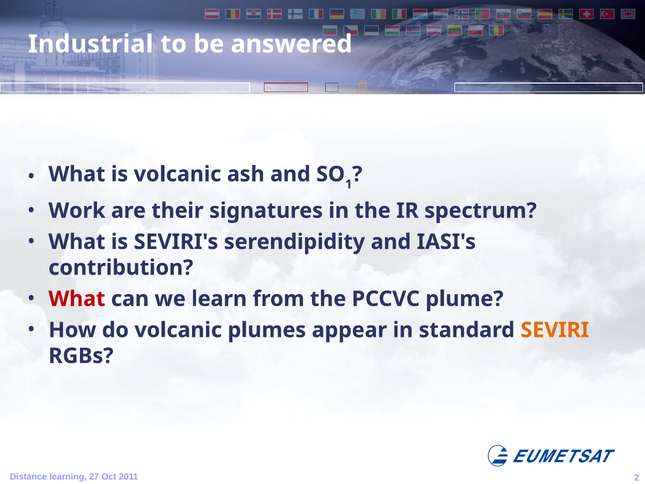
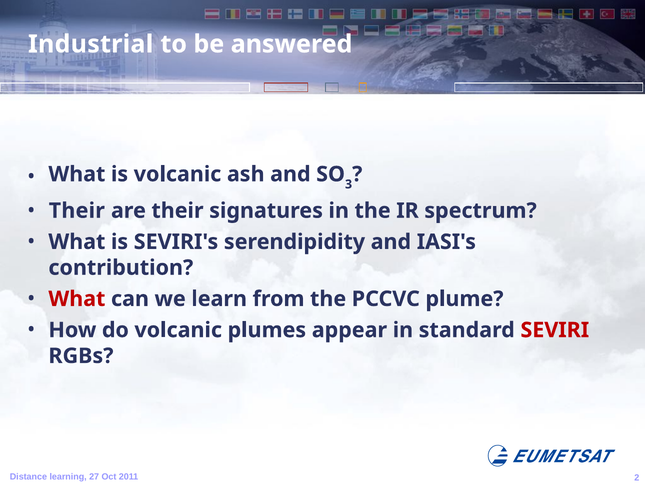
1: 1 -> 3 (349, 184)
Work: Work -> Their (77, 211)
SEVIRI colour: orange -> red (555, 330)
